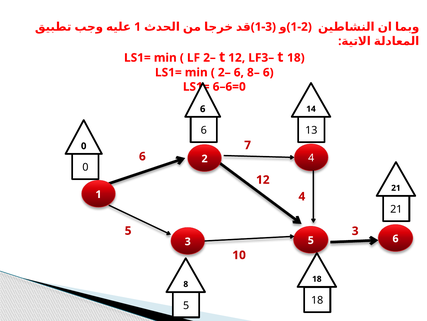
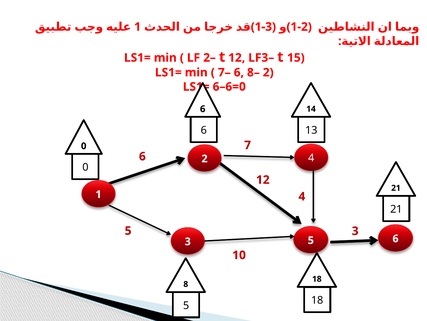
t 18: 18 -> 15 (296, 58)
2–: 2– -> 7– (224, 72)
8– 6: 6 -> 2 (268, 72)
